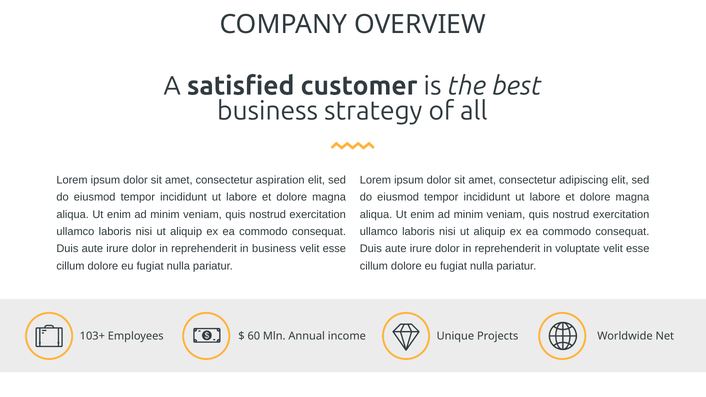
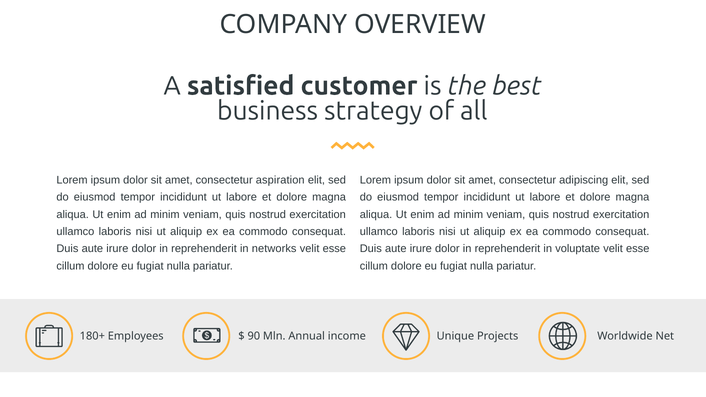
in business: business -> networks (274, 249)
103+: 103+ -> 180+ (92, 336)
60: 60 -> 90 (254, 336)
